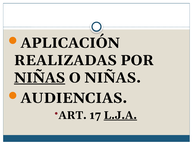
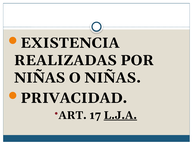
APLICACIÓN: APLICACIÓN -> EXISTENCIA (70, 43)
NIÑAS underline: present -> none (40, 78)
AUDIENCIAS: AUDIENCIAS -> PRIVACIDAD (74, 98)
